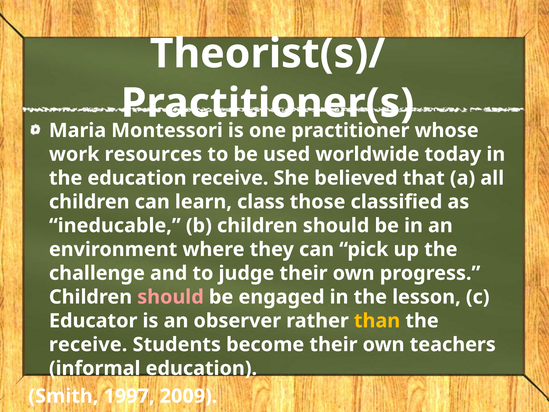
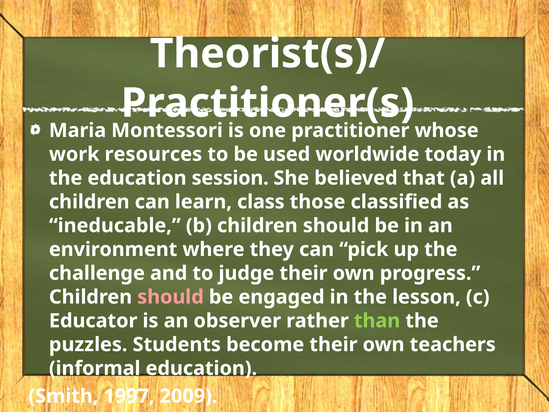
education receive: receive -> session (230, 178)
than colour: yellow -> light green (377, 321)
receive: receive -> puzzles (88, 344)
